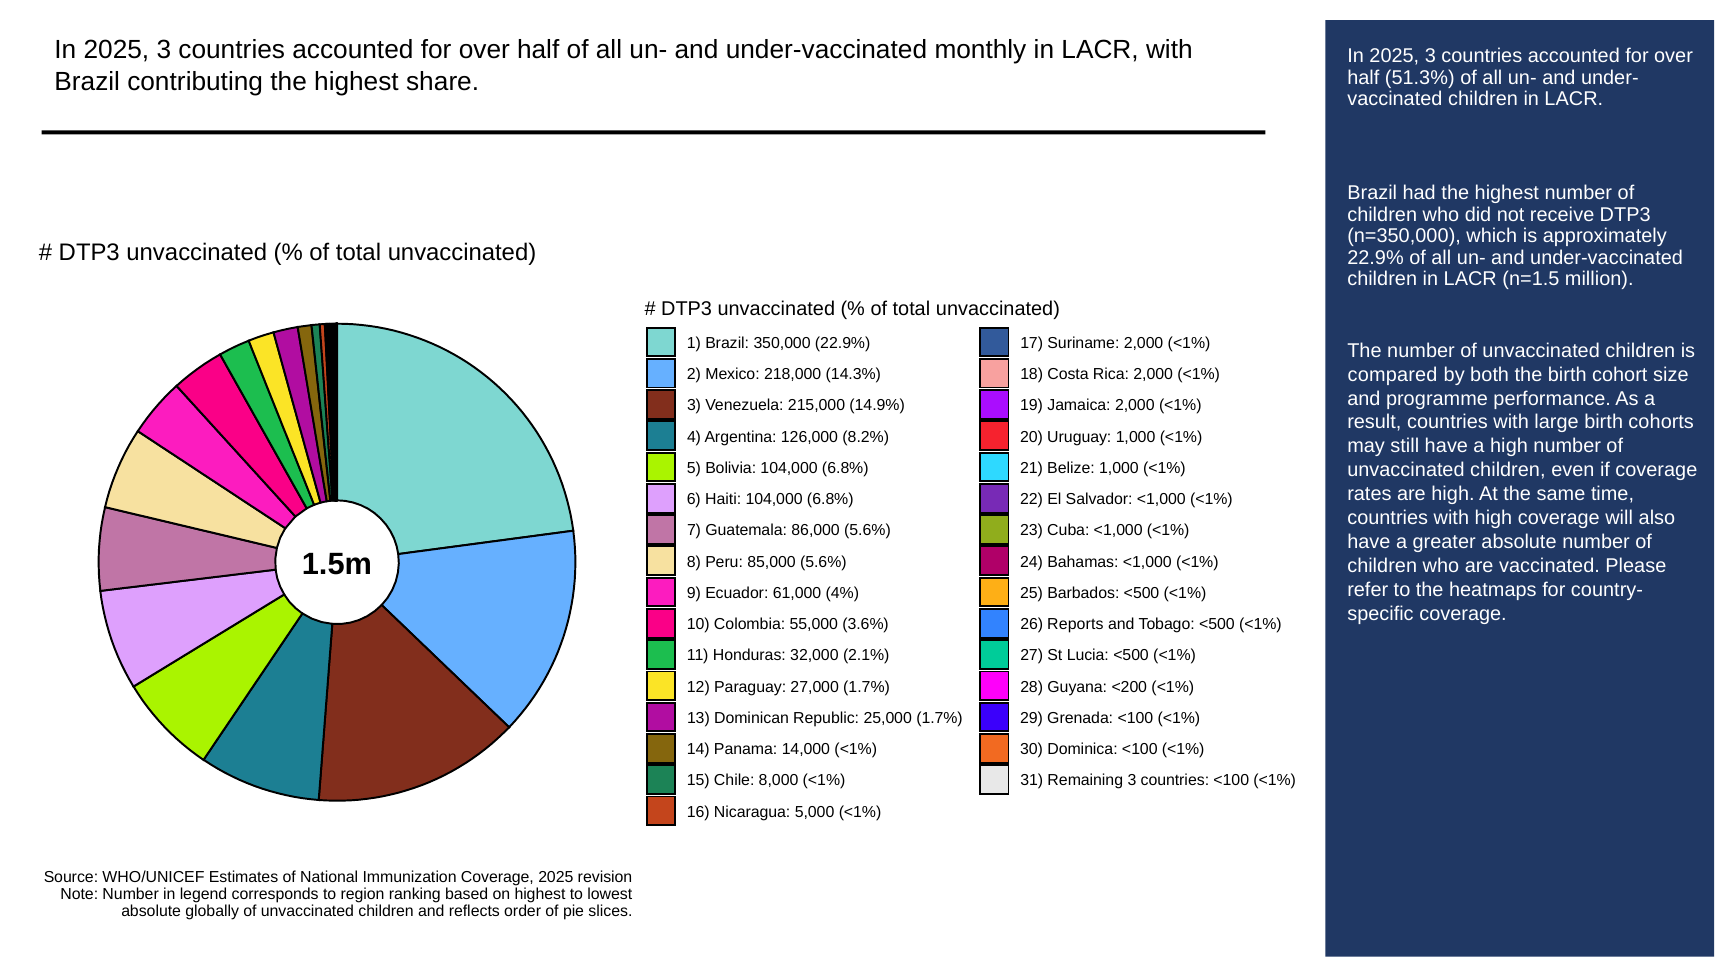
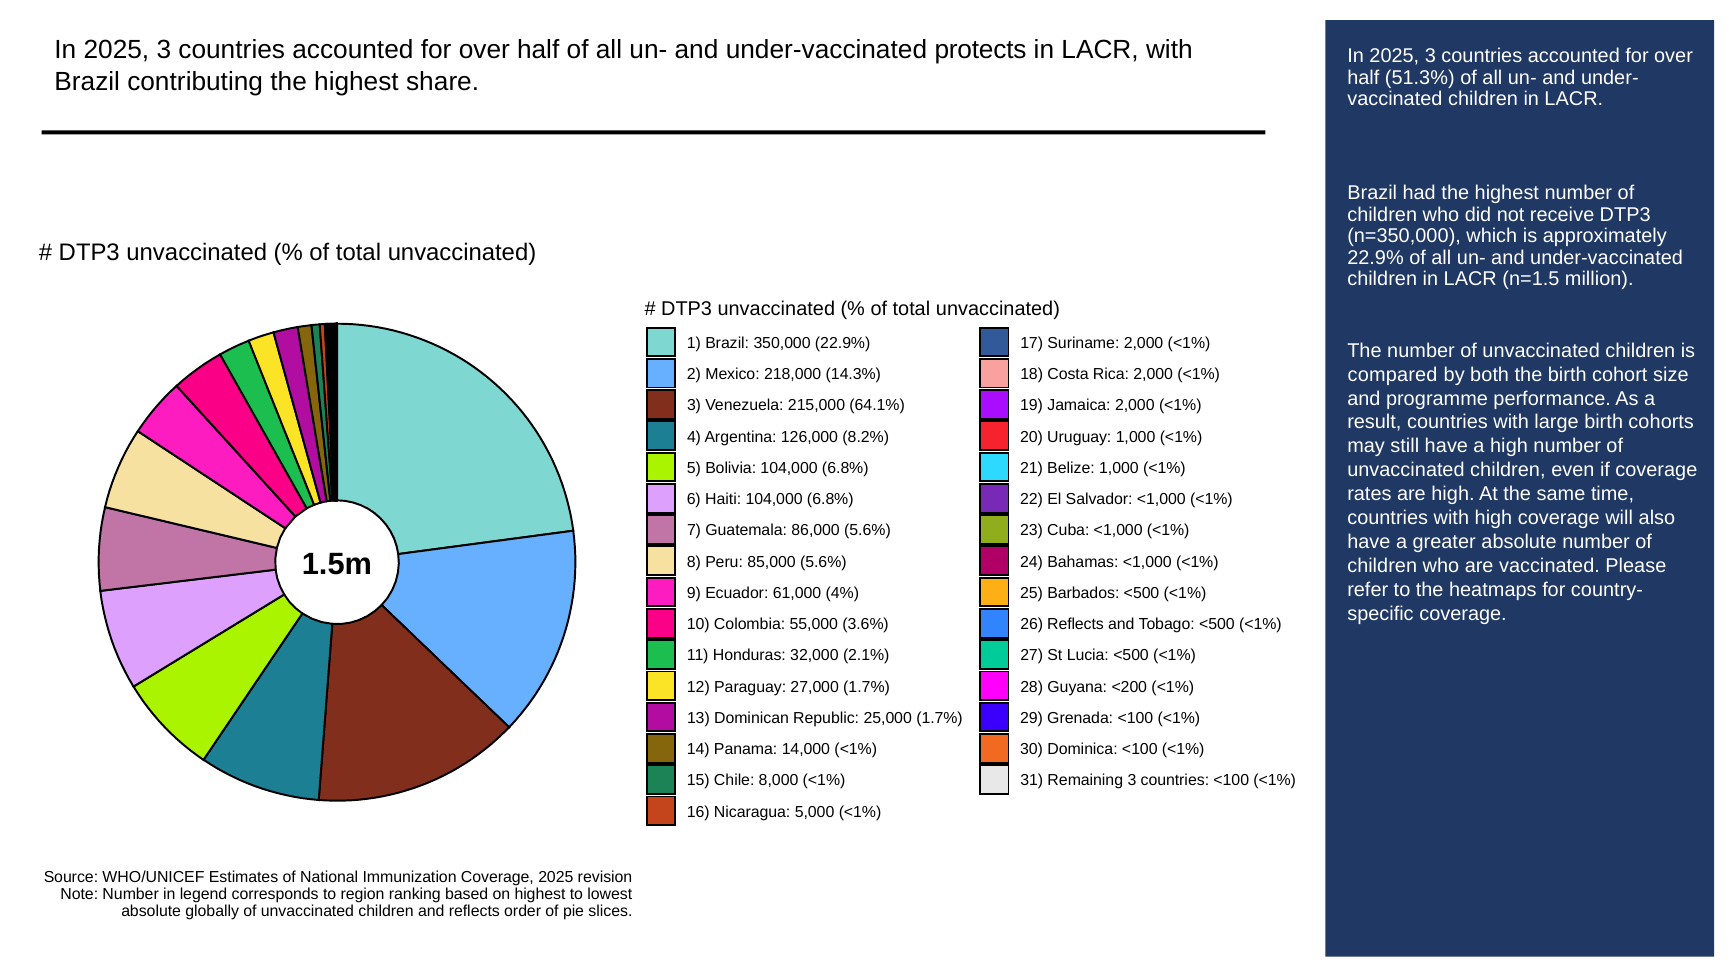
monthly: monthly -> protects (981, 50)
14.9%: 14.9% -> 64.1% (877, 405)
26 Reports: Reports -> Reflects (1075, 624)
